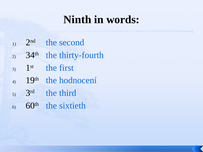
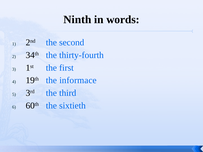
hodnocení: hodnocení -> informace (78, 80)
